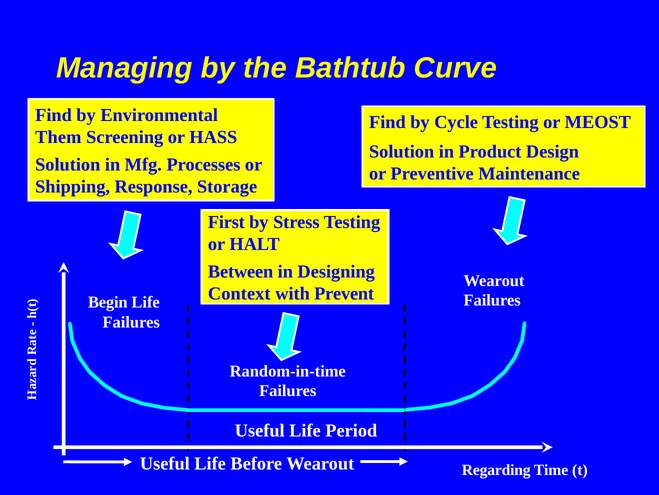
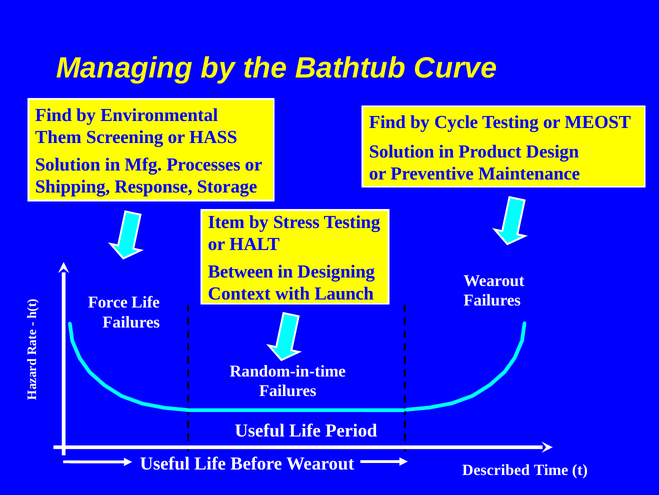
First: First -> Item (226, 222)
Prevent: Prevent -> Launch (344, 293)
Begin: Begin -> Force (108, 302)
Regarding: Regarding -> Described (496, 469)
